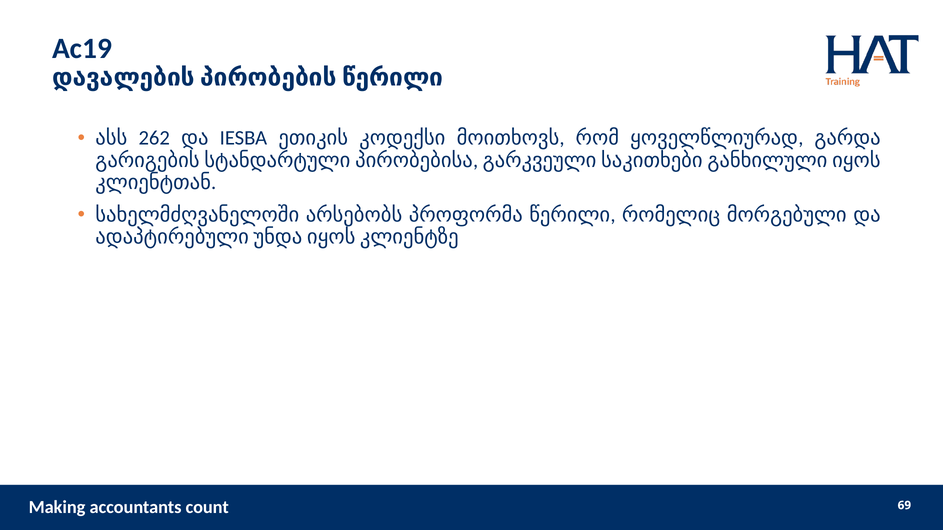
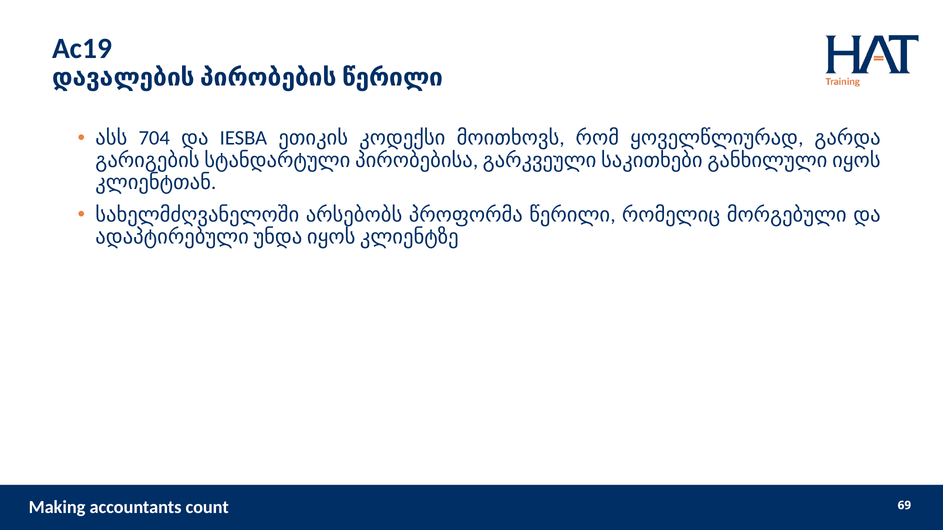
262: 262 -> 704 (154, 138)
